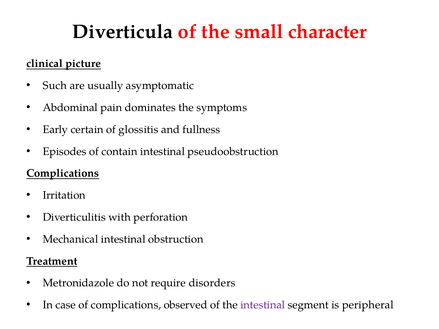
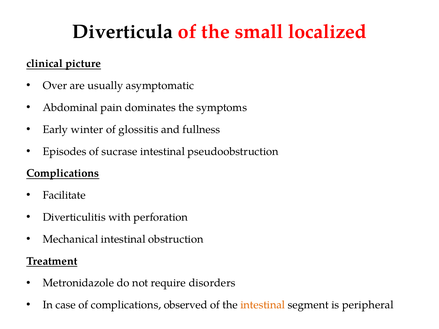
character: character -> localized (327, 32)
Such: Such -> Over (55, 86)
certain: certain -> winter (87, 130)
contain: contain -> sucrase (120, 151)
Irritation: Irritation -> Facilitate (64, 195)
intestinal colour: purple -> orange (263, 305)
